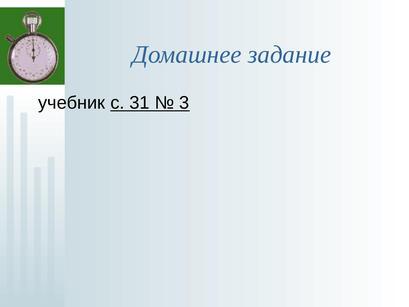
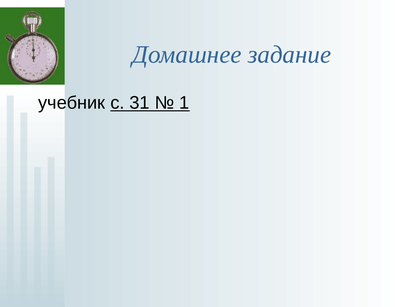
3: 3 -> 1 (184, 103)
